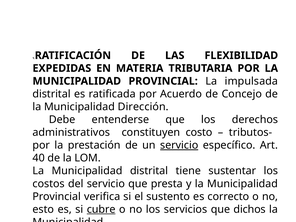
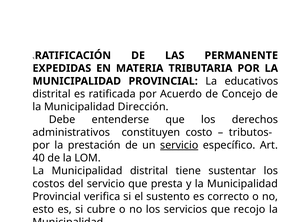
FLEXIBILIDAD: FLEXIBILIDAD -> PERMANENTE (241, 55)
impulsada: impulsada -> educativos (251, 81)
cubre underline: present -> none (101, 209)
dichos: dichos -> recojo (250, 209)
